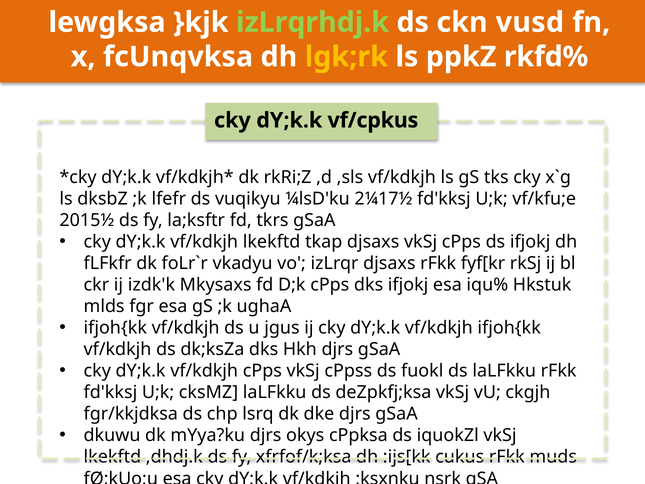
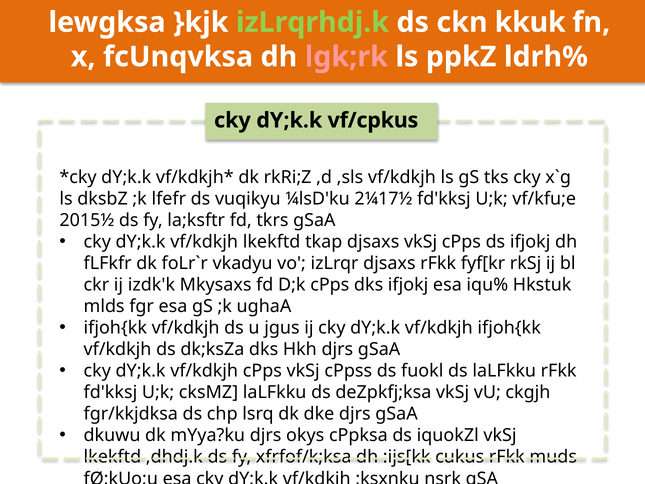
vusd: vusd -> kkuk (530, 22)
lgk;rk colour: yellow -> pink (346, 57)
rkfd%: rkfd% -> ldrh% (546, 57)
